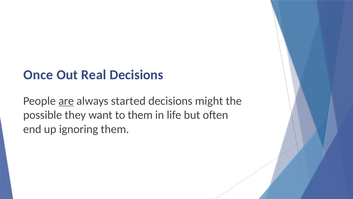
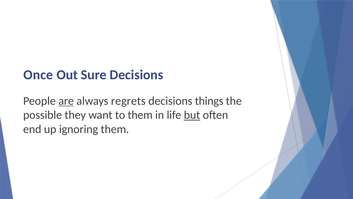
Real: Real -> Sure (94, 75)
started: started -> regrets (128, 101)
might: might -> things (209, 101)
but underline: none -> present (192, 115)
